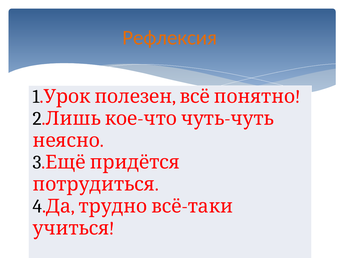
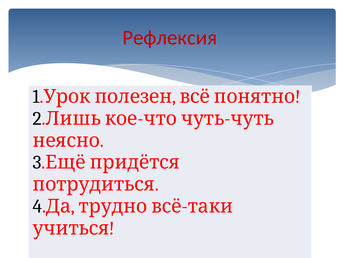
Рефлексия colour: orange -> red (170, 38)
